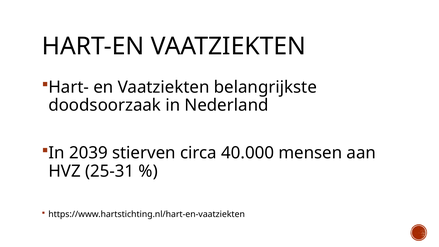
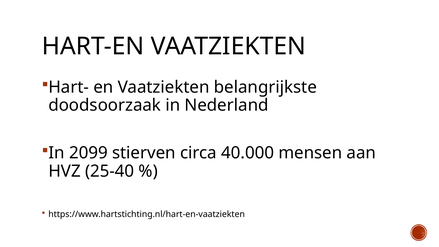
2039: 2039 -> 2099 (88, 153)
25-31: 25-31 -> 25-40 (110, 171)
